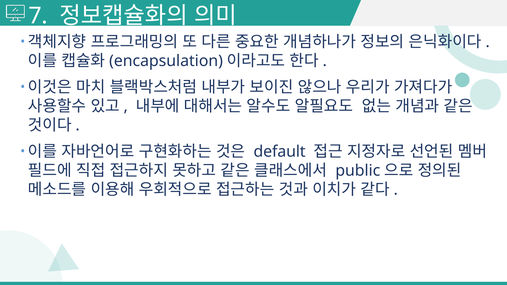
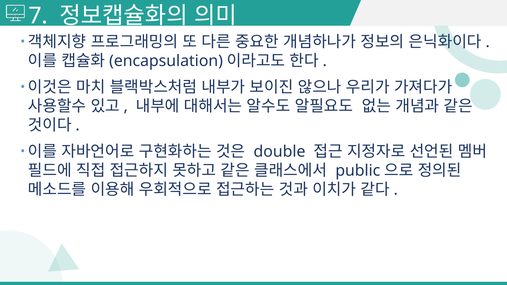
default: default -> double (280, 152)
